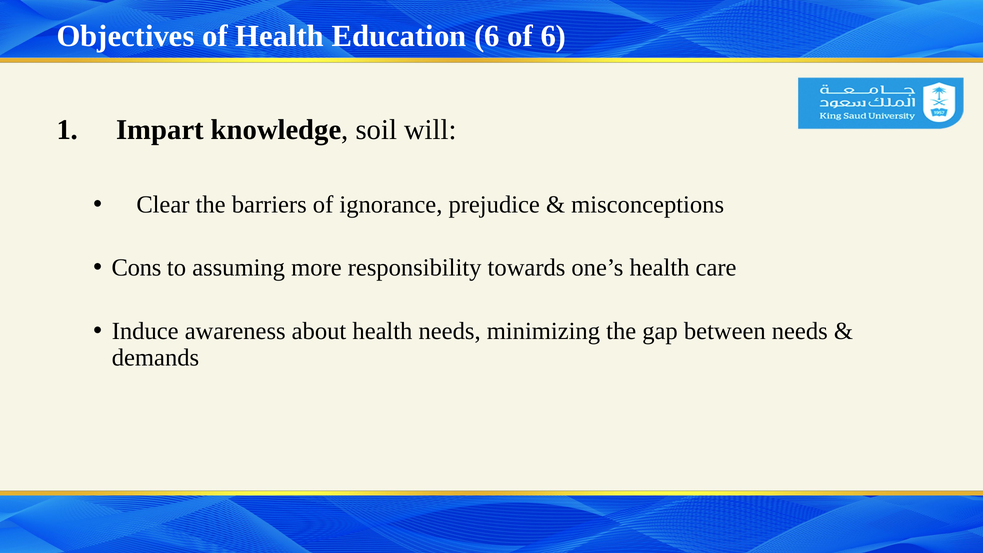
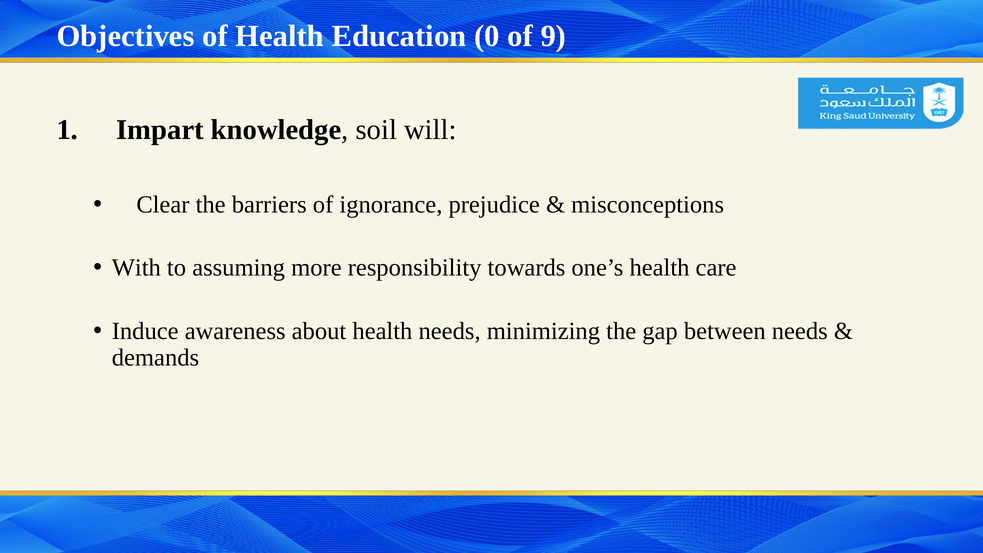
Education 6: 6 -> 0 (487, 36)
of 6: 6 -> 9 (553, 36)
Cons: Cons -> With (136, 268)
